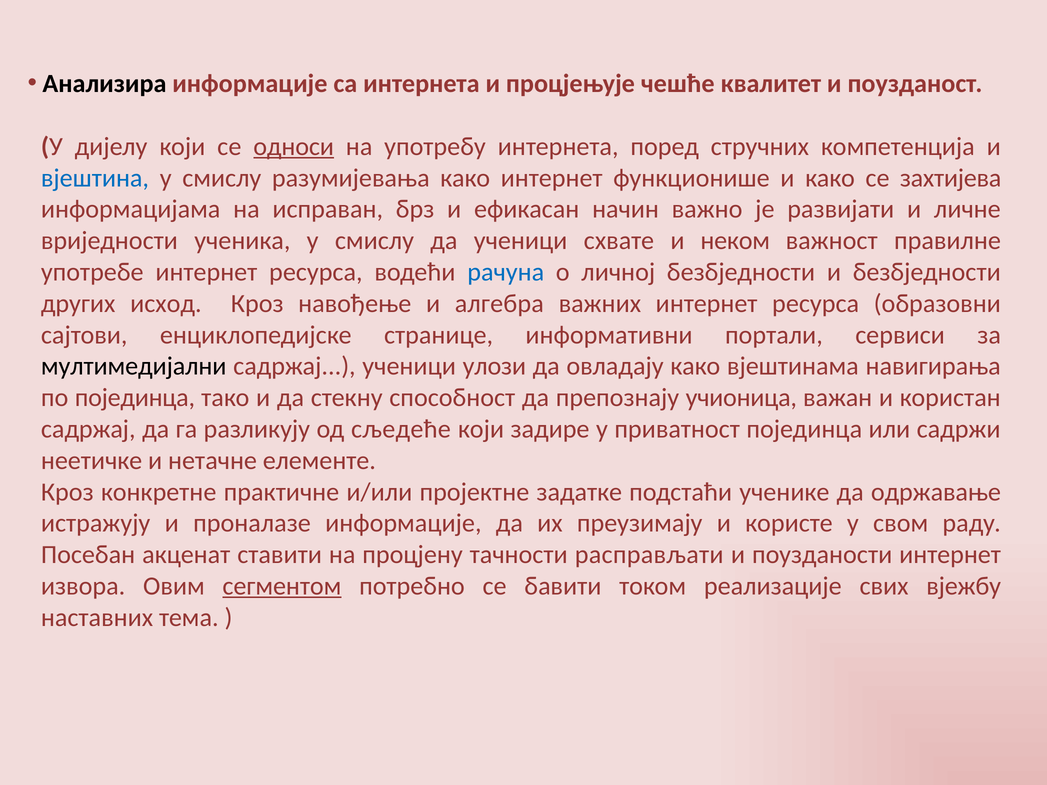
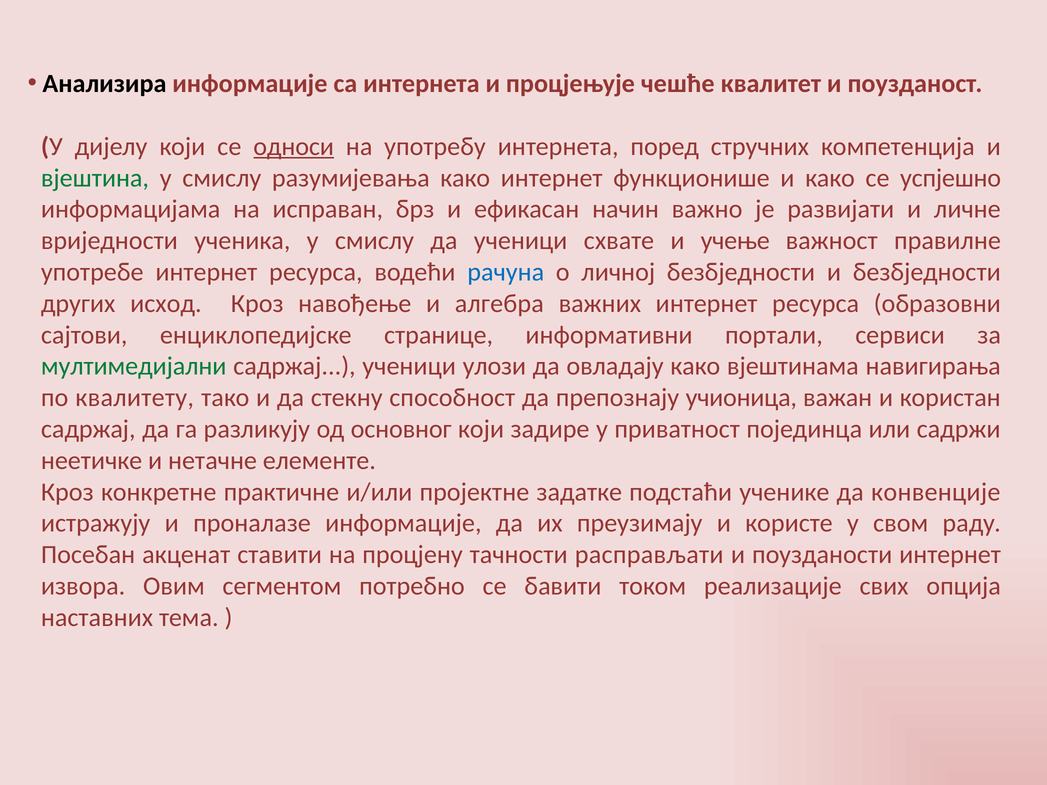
вјештина colour: blue -> green (95, 178)
захтијева: захтијева -> успјешно (951, 178)
неком: неком -> учење (735, 241)
мултимедијални colour: black -> green (134, 366)
по појединца: појединца -> квалитету (135, 398)
сљедеће: сљедеће -> основног (401, 429)
одржавање: одржавање -> конвенције (936, 492)
сегментом underline: present -> none (282, 586)
вјежбу: вјежбу -> опција (964, 586)
